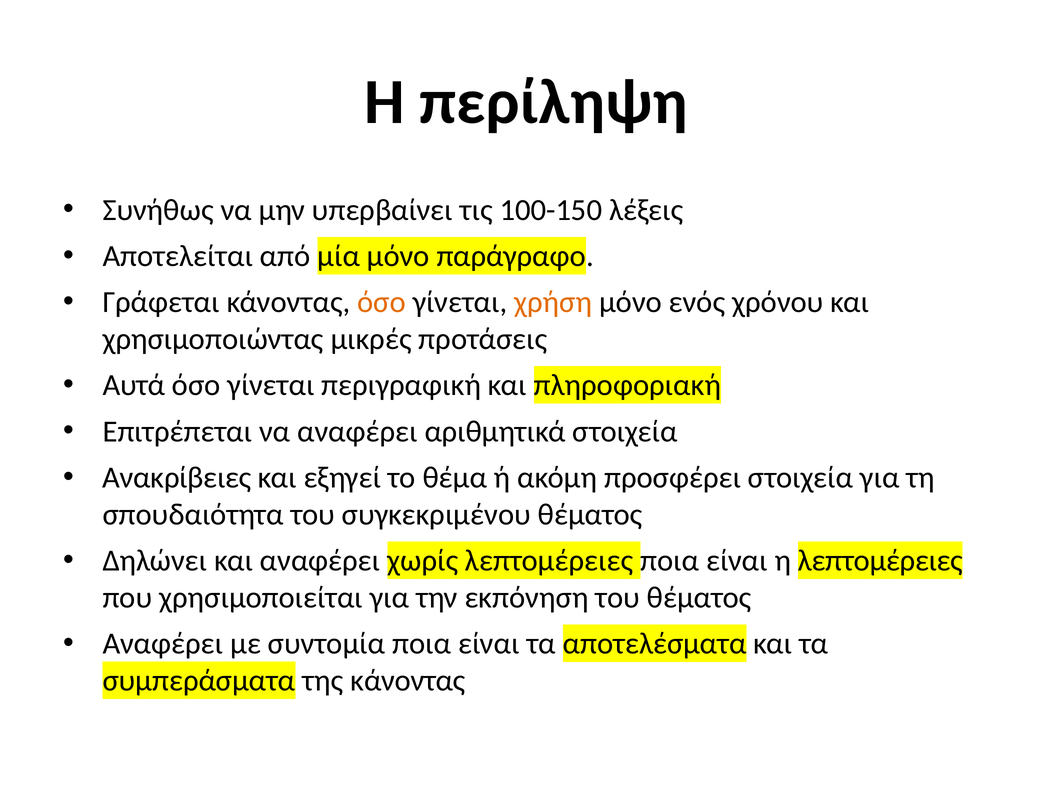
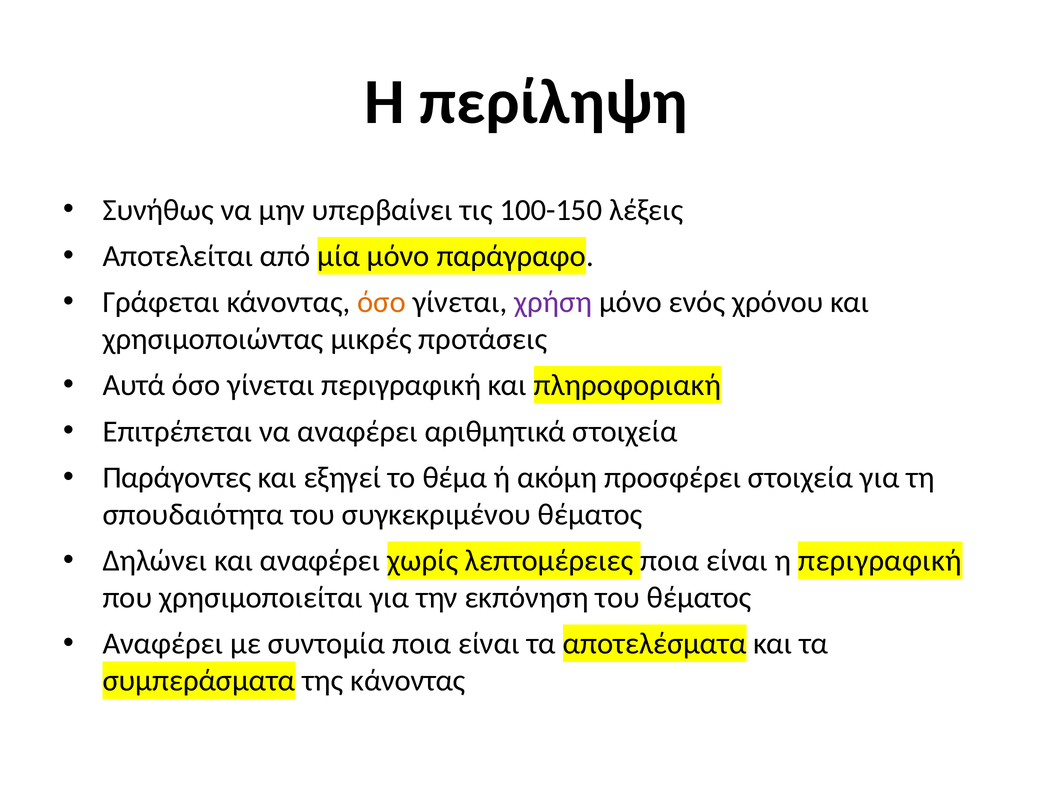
χρήση colour: orange -> purple (553, 302)
Ανακρίβειες: Ανακρίβειες -> Παράγοντες (177, 478)
η λεπτομέρειες: λεπτομέρειες -> περιγραφική (880, 561)
